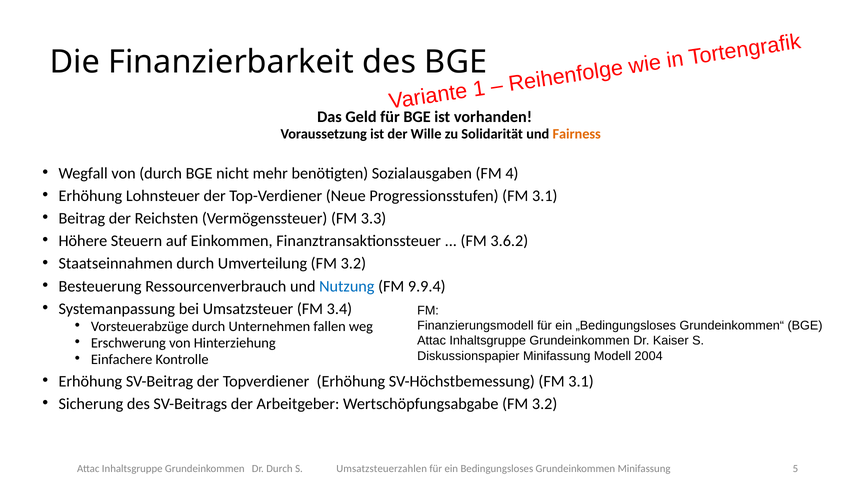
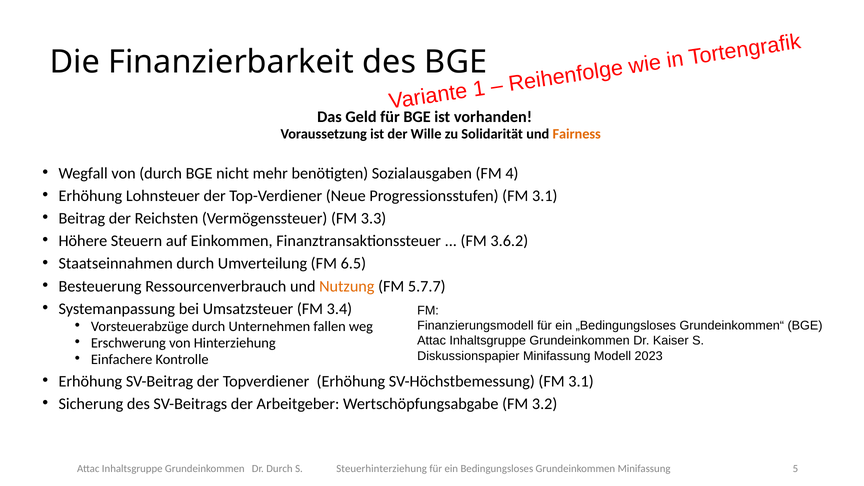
Umverteilung FM 3.2: 3.2 -> 6.5 (353, 264)
Nutzung colour: blue -> orange (347, 286)
9.9.4: 9.9.4 -> 5.7.7 (427, 286)
2004: 2004 -> 2023 (649, 356)
Umsatzsteuerzahlen: Umsatzsteuerzahlen -> Steuerhinterziehung (382, 469)
